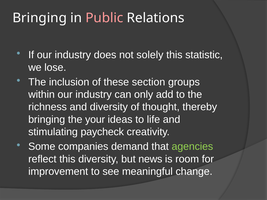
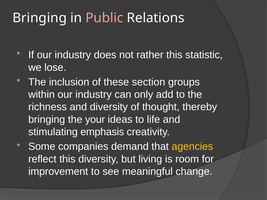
solely: solely -> rather (150, 55)
paycheck: paycheck -> emphasis (102, 132)
agencies colour: light green -> yellow (192, 147)
news: news -> living (150, 159)
